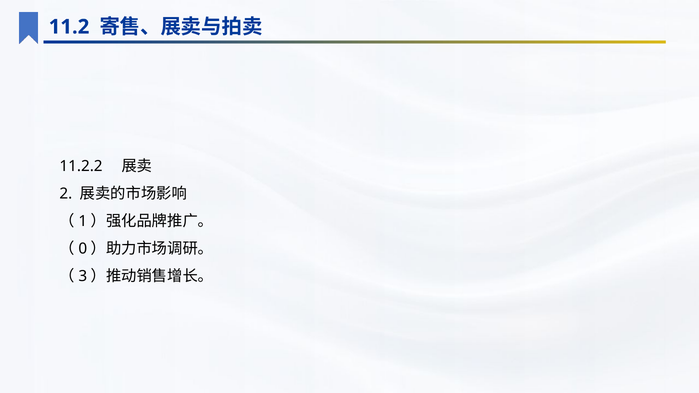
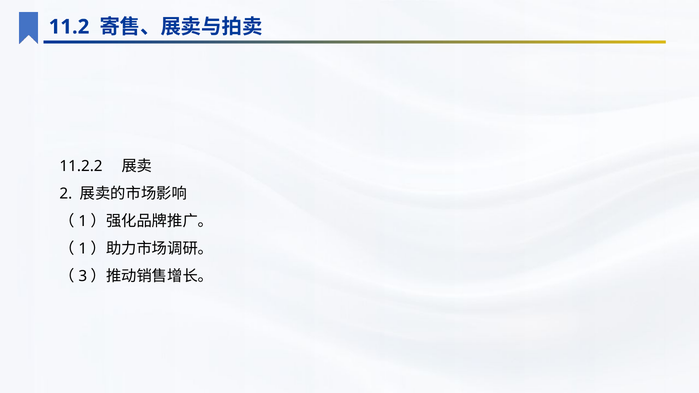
0: 0 -> 1 (83, 249)
